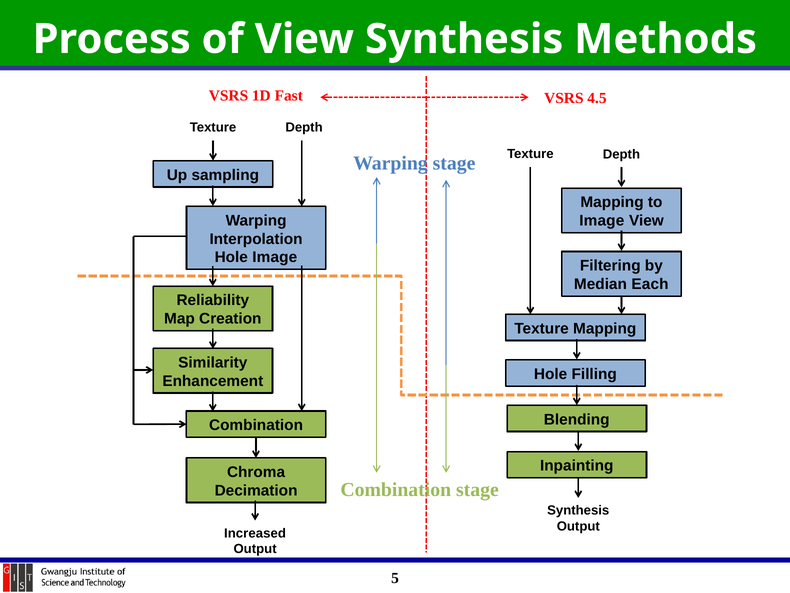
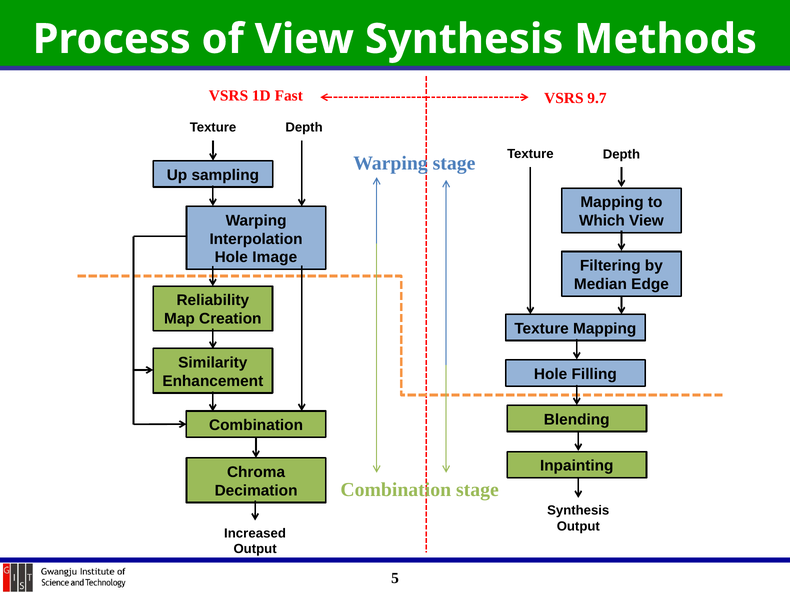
4.5: 4.5 -> 9.7 (597, 98)
Image: Image -> Which (602, 221)
Each: Each -> Edge (650, 284)
